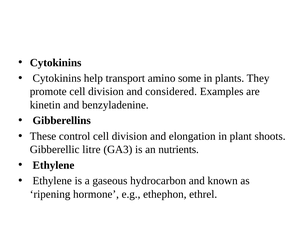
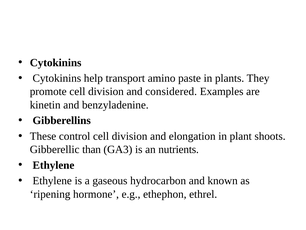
some: some -> paste (189, 78)
litre: litre -> than (92, 149)
